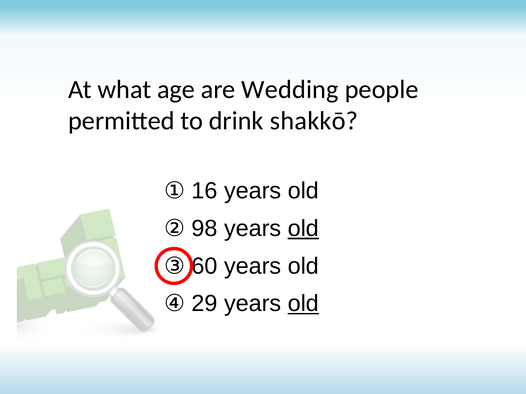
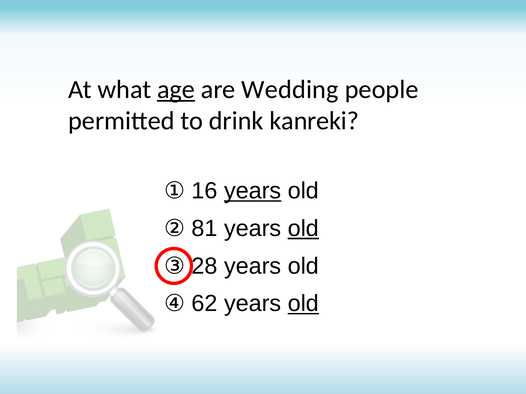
age underline: none -> present (176, 90)
shakkō: shakkō -> kanreki (314, 121)
years underline: none -> present (253, 191)
98: 98 -> 81 (205, 229)
60: 60 -> 28 (205, 266)
29: 29 -> 62 (205, 304)
